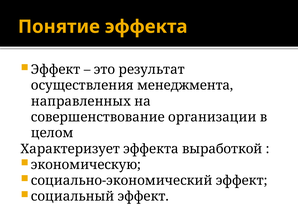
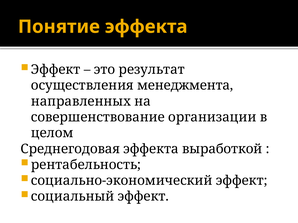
Характеризует: Характеризует -> Среднегодовая (70, 149)
экономическую: экономическую -> рентабельность (86, 165)
